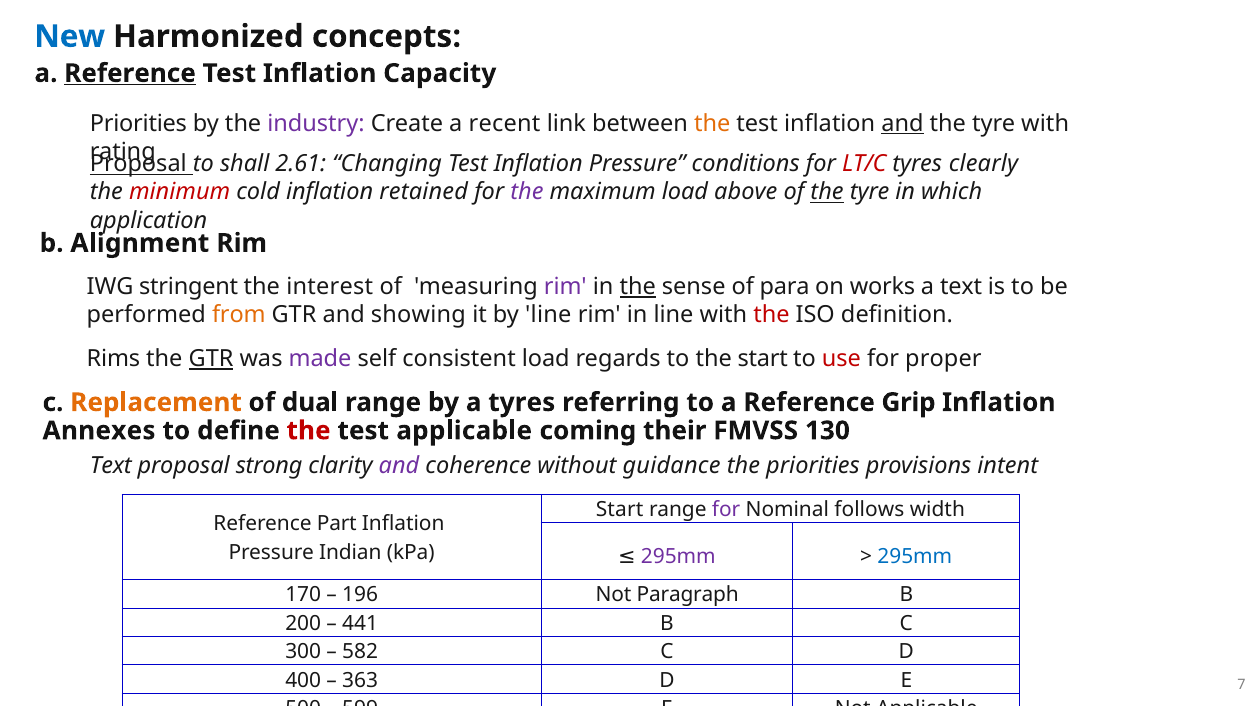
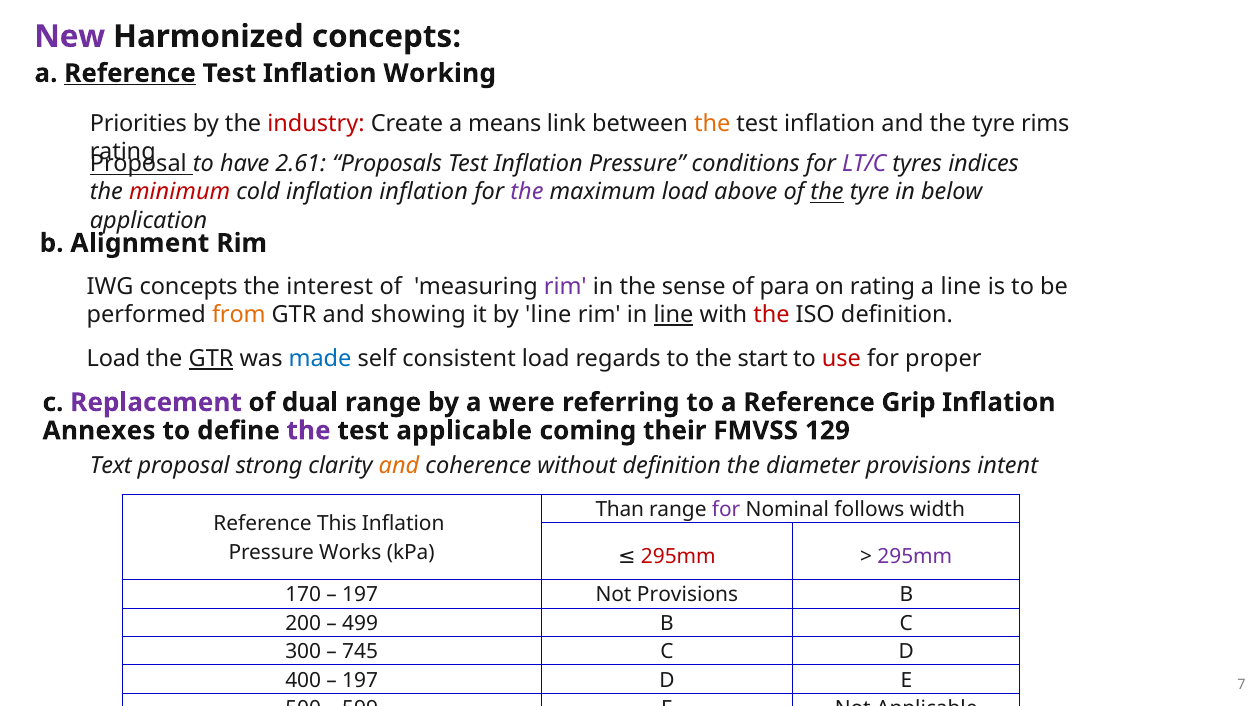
New colour: blue -> purple (70, 36)
Capacity: Capacity -> Working (440, 73)
industry colour: purple -> red (316, 123)
recent: recent -> means (505, 123)
and underline: present -> none (902, 123)
tyre with: with -> rims (1045, 123)
shall: shall -> have (245, 164)
Changing: Changing -> Proposals (387, 164)
LT/C colour: red -> purple (864, 164)
clearly: clearly -> indices (984, 164)
inflation retained: retained -> inflation (424, 192)
which: which -> below (952, 192)
IWG stringent: stringent -> concepts (189, 287)
the underline: present -> none (638, 287)
on works: works -> rating (883, 287)
a text: text -> line (961, 287)
line underline: none -> present (673, 315)
Rims: Rims -> Load (114, 359)
made colour: purple -> blue (320, 359)
Replacement colour: orange -> purple (156, 402)
a tyres: tyres -> were (522, 402)
the colour: red -> purple (309, 431)
130: 130 -> 129 (827, 431)
and colour: purple -> orange (399, 466)
without guidance: guidance -> definition (672, 466)
the priorities: priorities -> diameter (813, 466)
Start: Start -> Than (620, 510)
Part: Part -> This (337, 524)
Indian: Indian -> Works (350, 552)
295mm colour: purple -> red (678, 556)
295mm colour: blue -> purple (915, 556)
196: 196 -> 197 (360, 595)
Not Paragraph: Paragraph -> Provisions (688, 595)
441: 441 -> 499 (360, 623)
582: 582 -> 745 (360, 652)
363: 363 -> 197 (360, 680)
